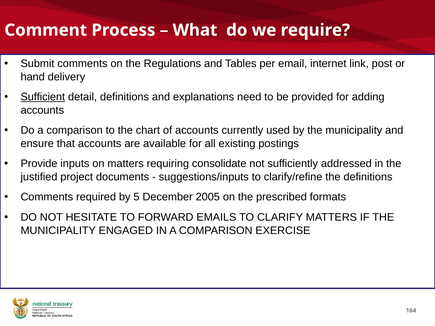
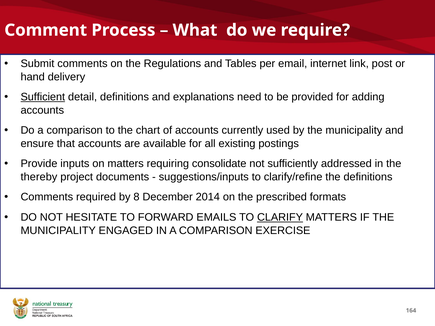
justified: justified -> thereby (39, 177)
5: 5 -> 8 (136, 197)
2005: 2005 -> 2014 (208, 197)
CLARIFY underline: none -> present (280, 218)
